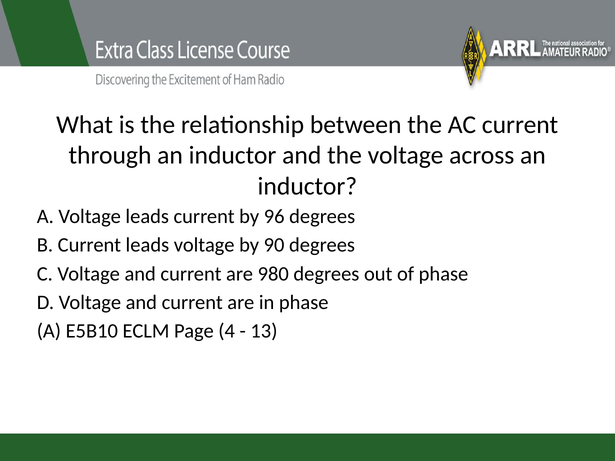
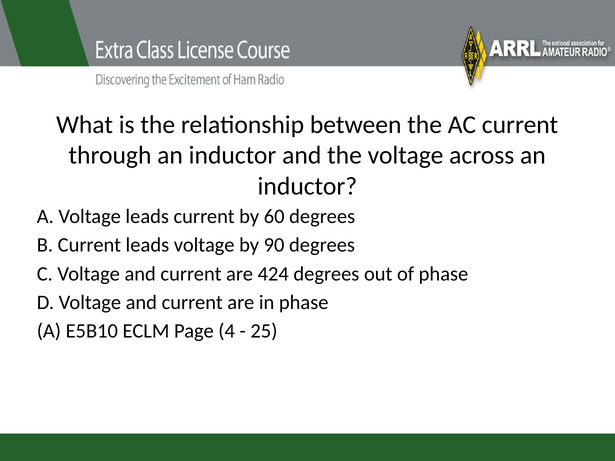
96: 96 -> 60 (274, 217)
980: 980 -> 424 (273, 274)
13: 13 -> 25 (264, 331)
